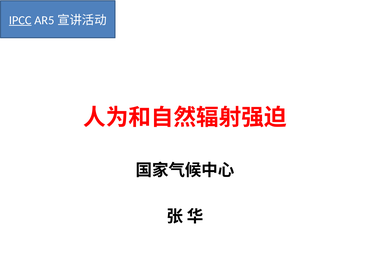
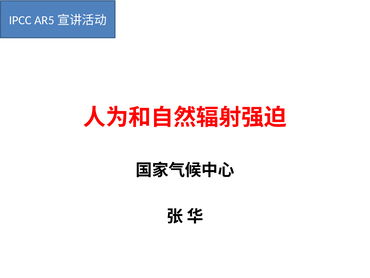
IPCC underline: present -> none (20, 20)
